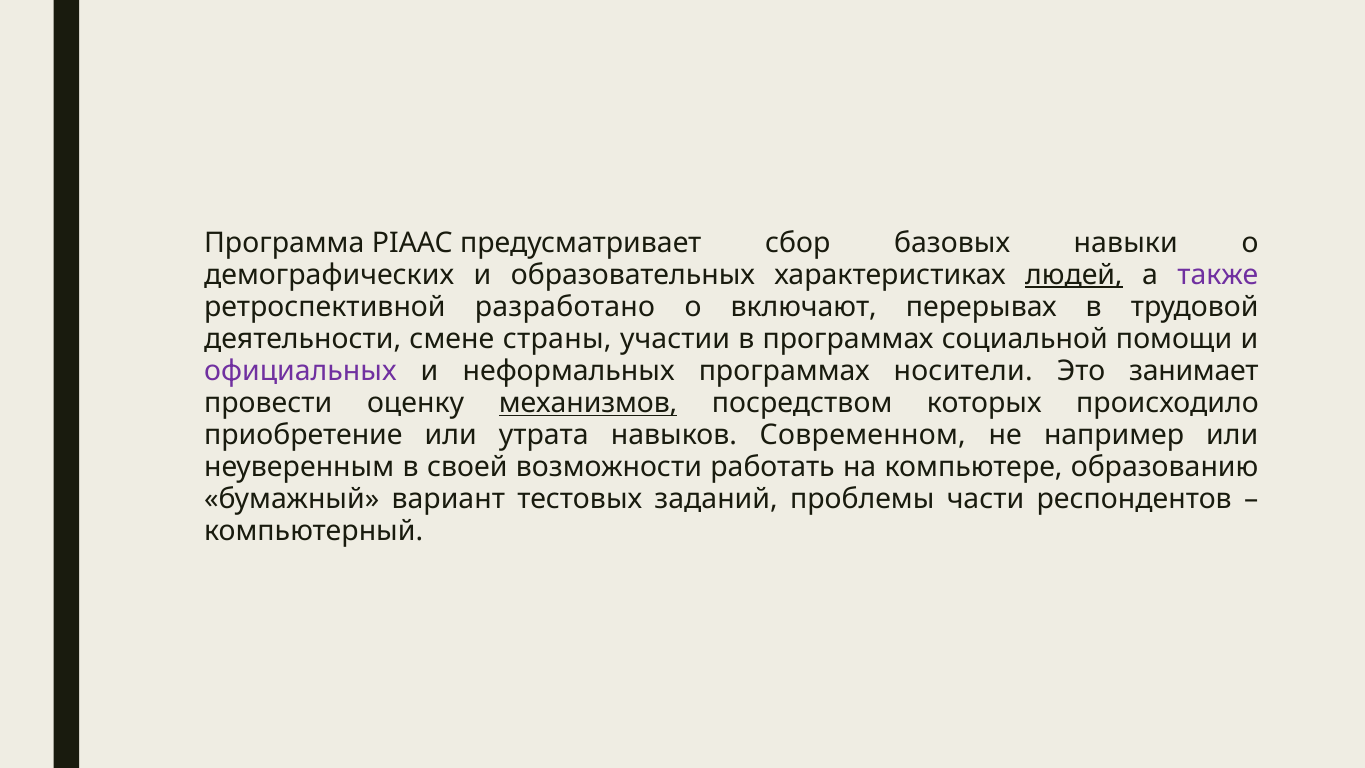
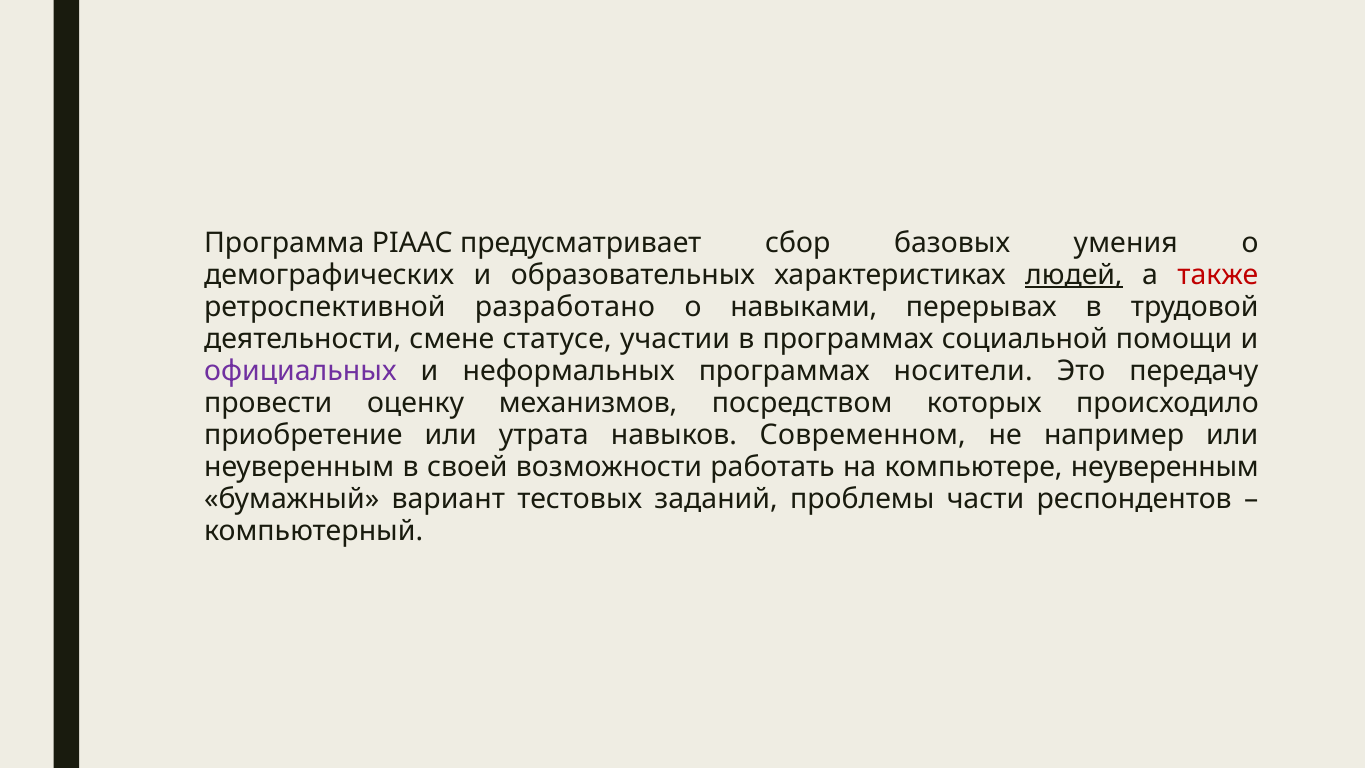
навыки: навыки -> умения (1126, 243)
также colour: purple -> red (1218, 275)
включают: включают -> навыками (804, 307)
страны: страны -> статусе (557, 339)
занимает: занимает -> передачу (1194, 371)
механизмов underline: present -> none (588, 403)
компьютере образованию: образованию -> неуверенным (1165, 467)
